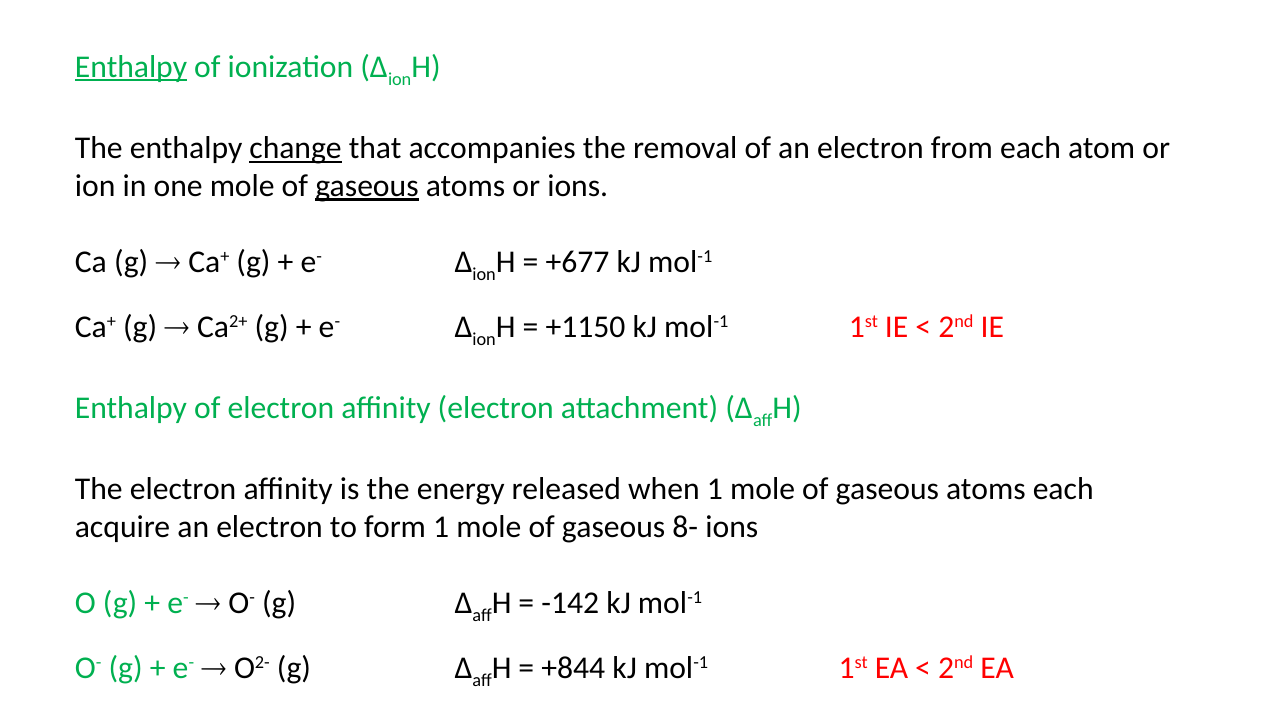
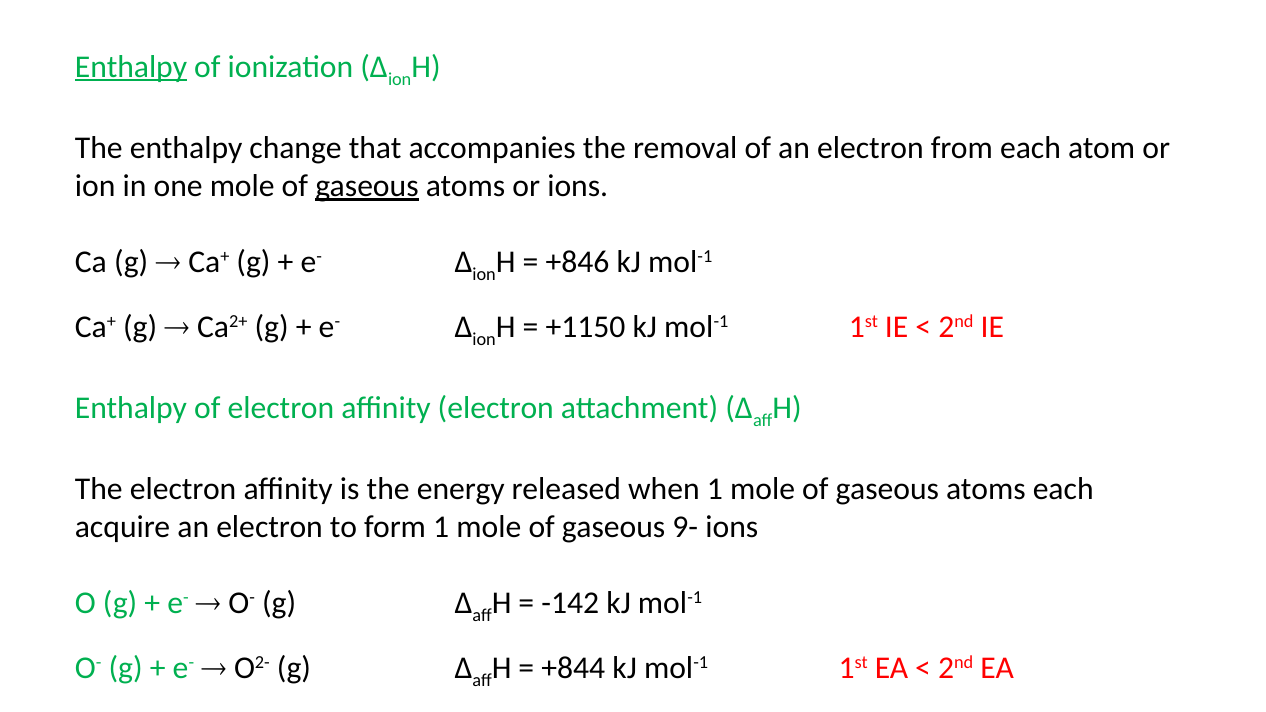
change underline: present -> none (296, 148)
+677: +677 -> +846 (577, 262)
8-: 8- -> 9- (685, 527)
